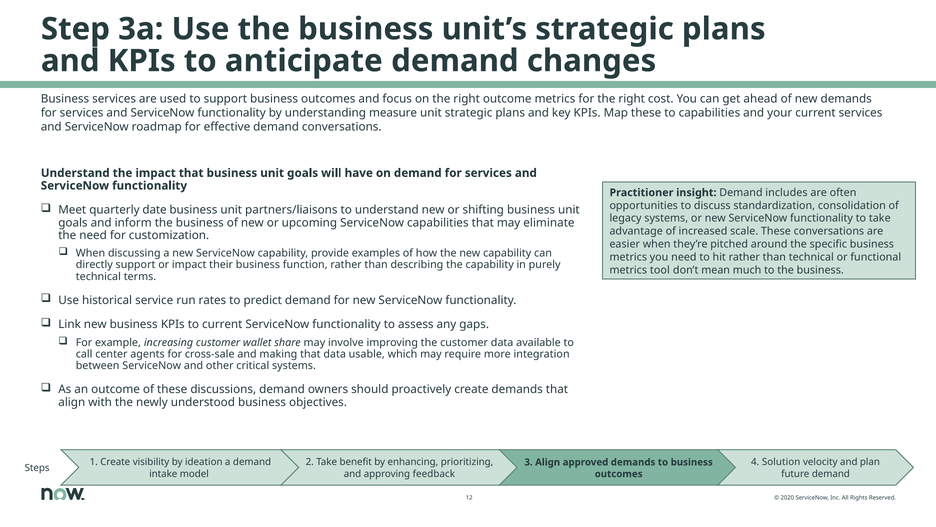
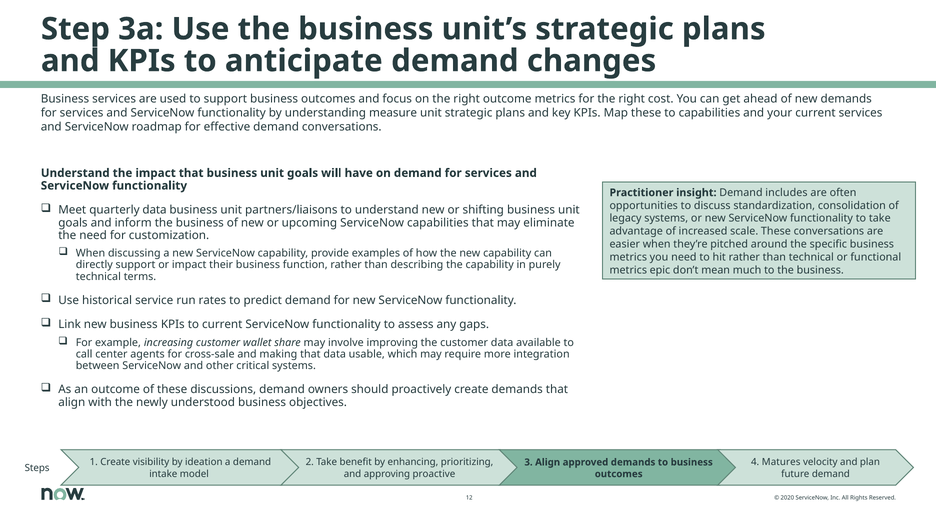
quarterly date: date -> data (155, 210)
tool: tool -> epic (660, 270)
Solution: Solution -> Matures (781, 462)
feedback: feedback -> proactive (434, 474)
